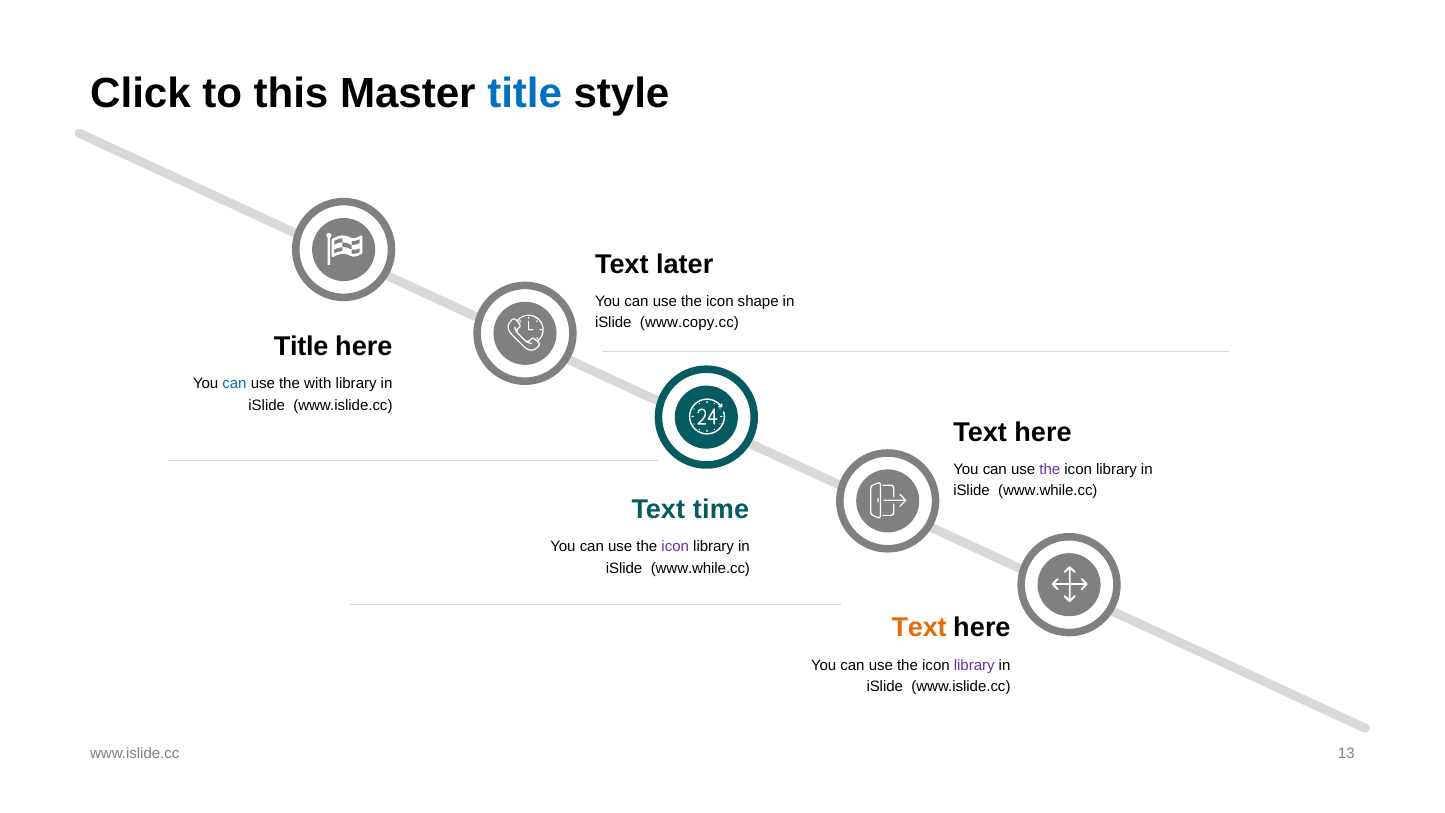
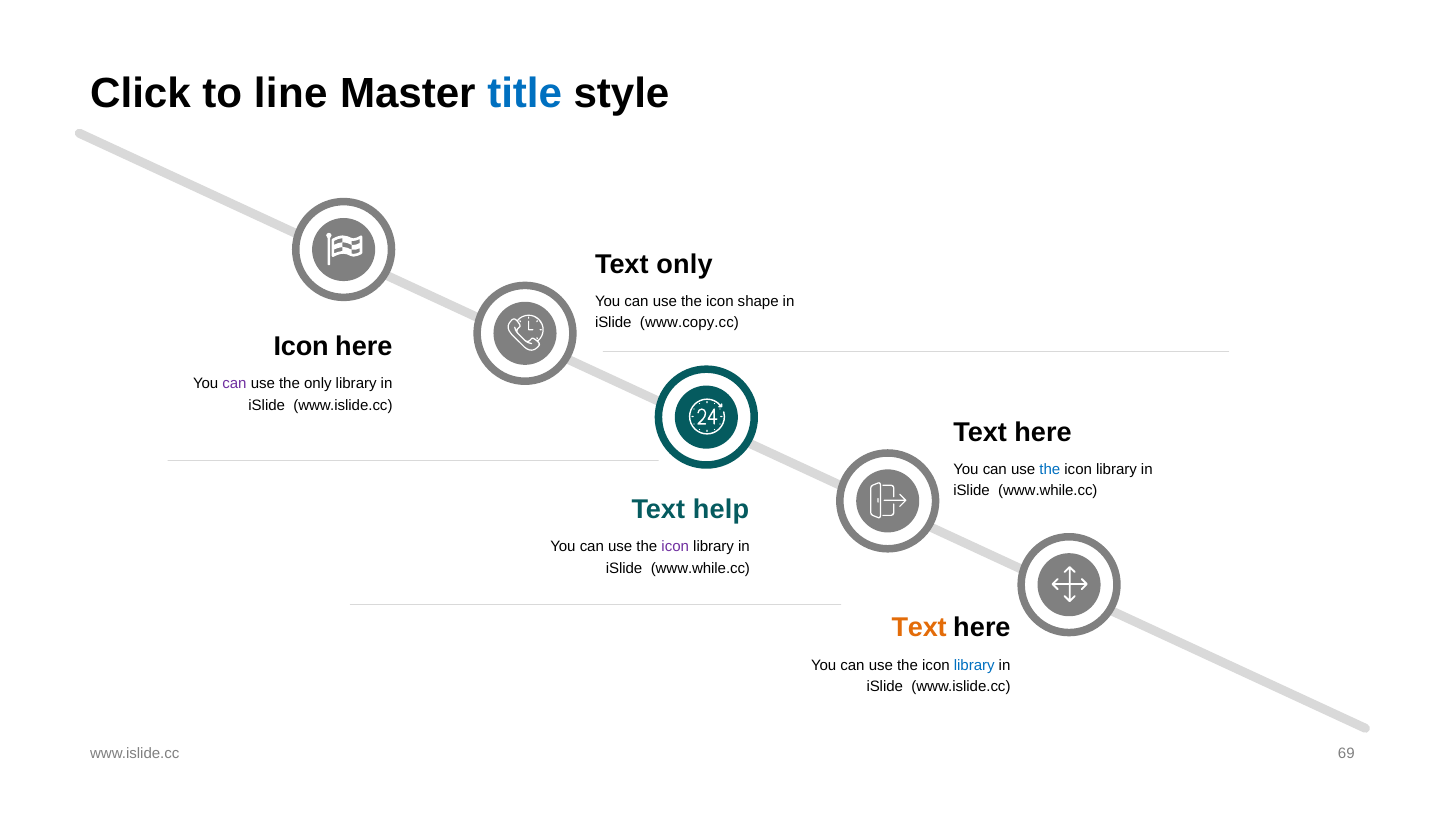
this: this -> line (291, 93)
Text later: later -> only (685, 264)
Title: Title -> Icon (301, 346)
can colour: blue -> purple (235, 384)
the with: with -> only (318, 384)
the colour: purple -> blue (1050, 469)
time: time -> help (721, 509)
library colour: purple -> blue (974, 665)
13: 13 -> 69 (1346, 753)
